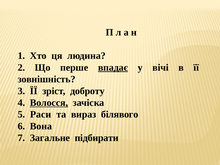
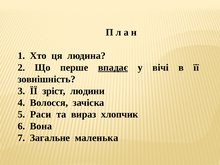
доброту: доброту -> людини (87, 91)
Волосся underline: present -> none (49, 103)
білявого: білявого -> хлопчик (120, 114)
підбирати: підбирати -> маленька (97, 138)
